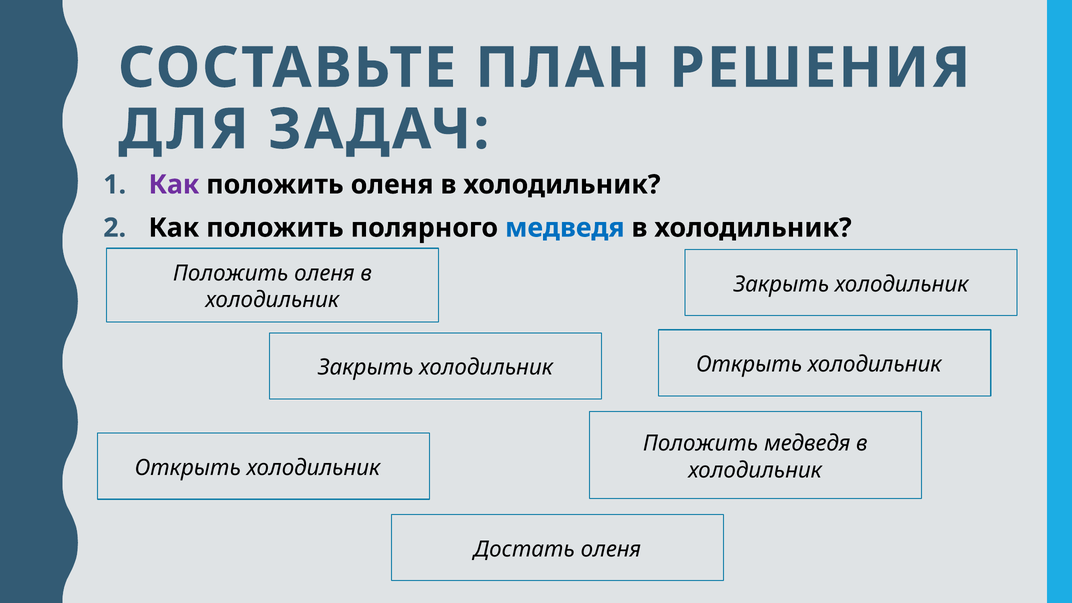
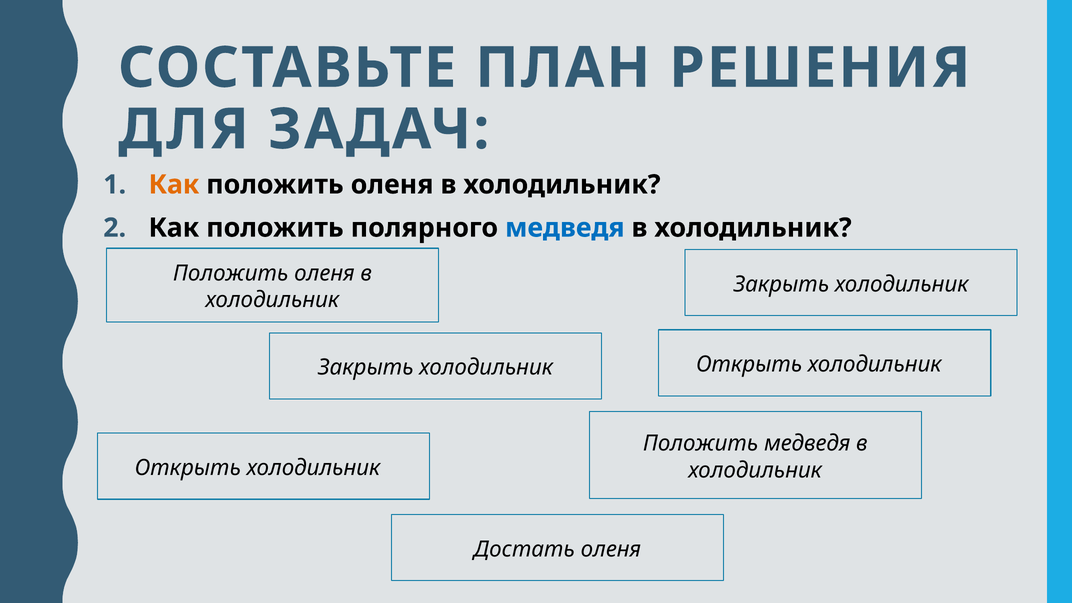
Как colour: purple -> orange (174, 185)
